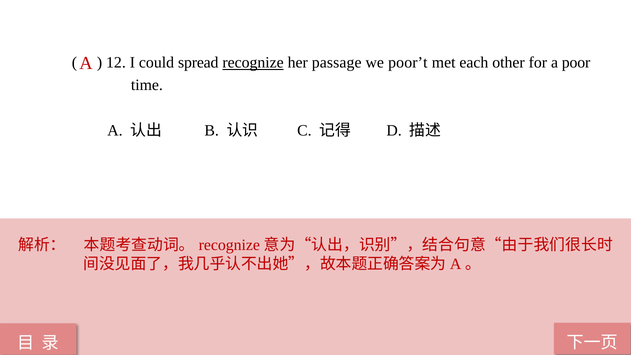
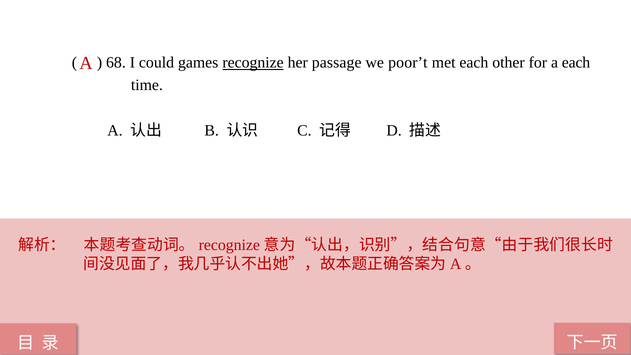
12: 12 -> 68 (116, 62)
spread: spread -> games (198, 62)
a poor: poor -> each (576, 62)
